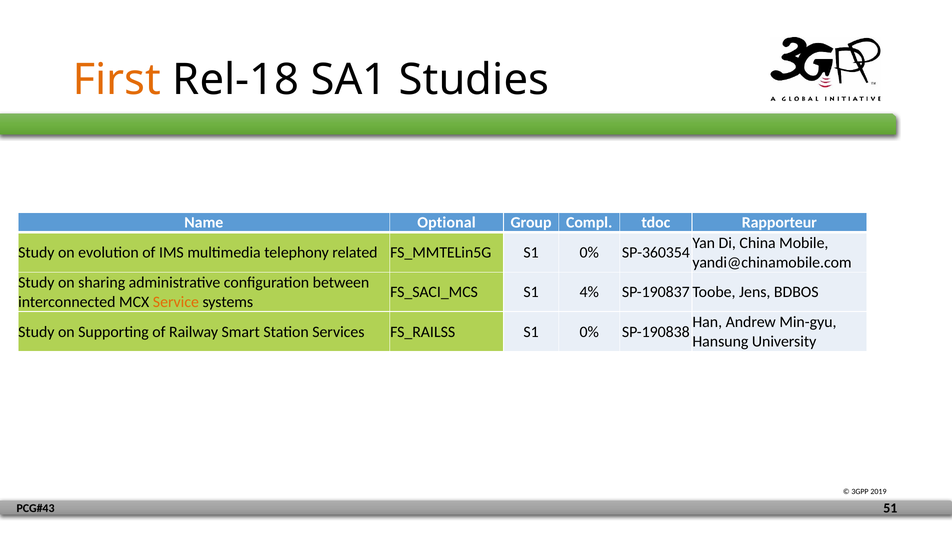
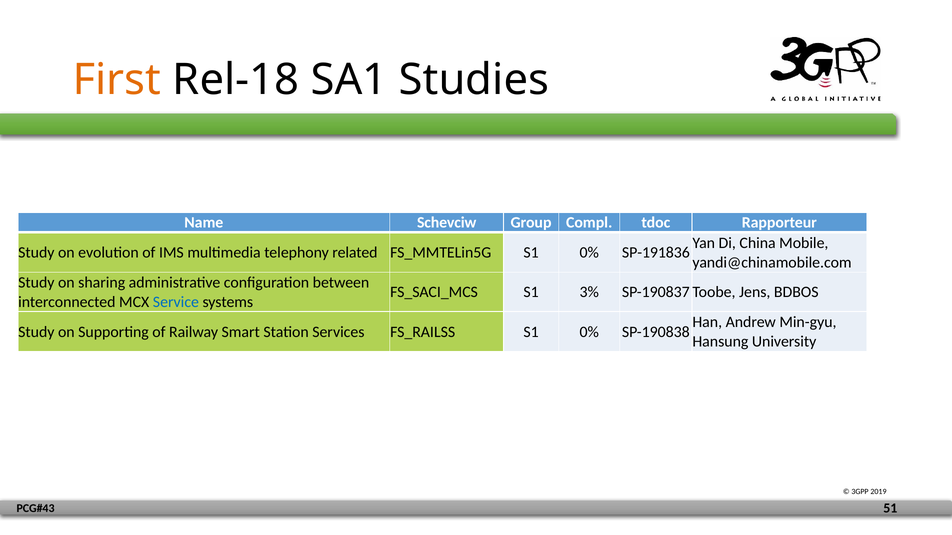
Optional: Optional -> Schevciw (447, 223)
SP-360354: SP-360354 -> SP-191836 (656, 253)
4%: 4% -> 3% (589, 292)
Service colour: orange -> blue (176, 302)
